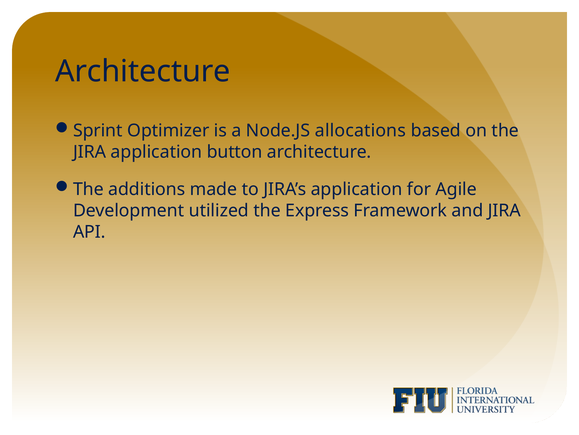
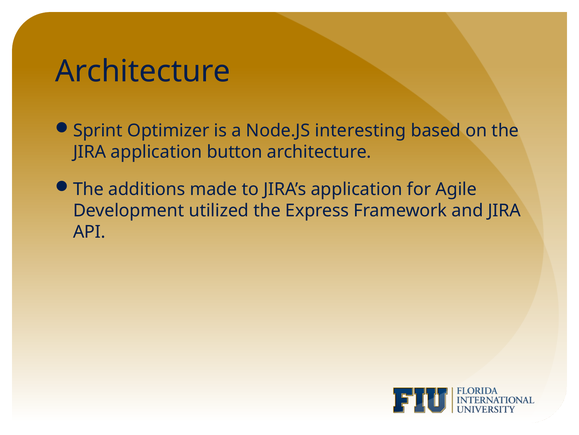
allocations: allocations -> interesting (360, 131)
